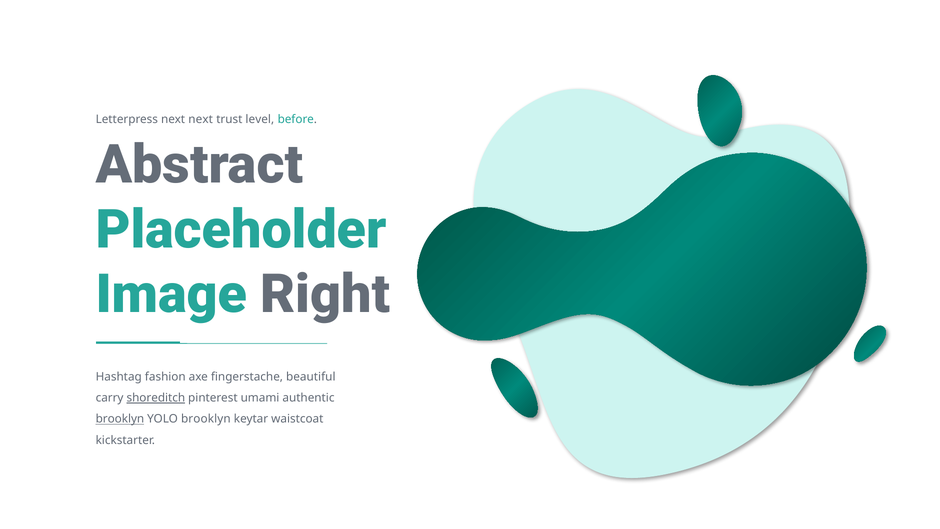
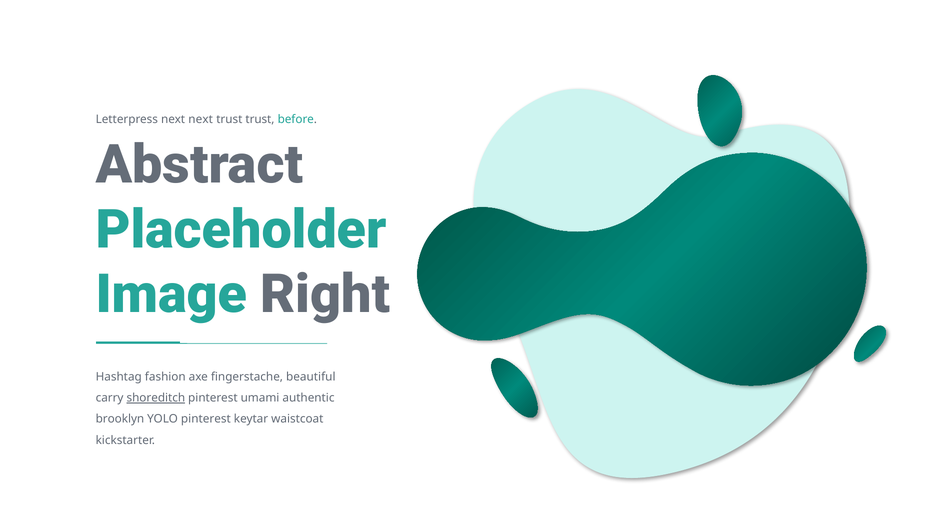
trust level: level -> trust (260, 119)
brooklyn underline: present -> none (120, 419)
YOLO brooklyn: brooklyn -> pinterest (206, 419)
